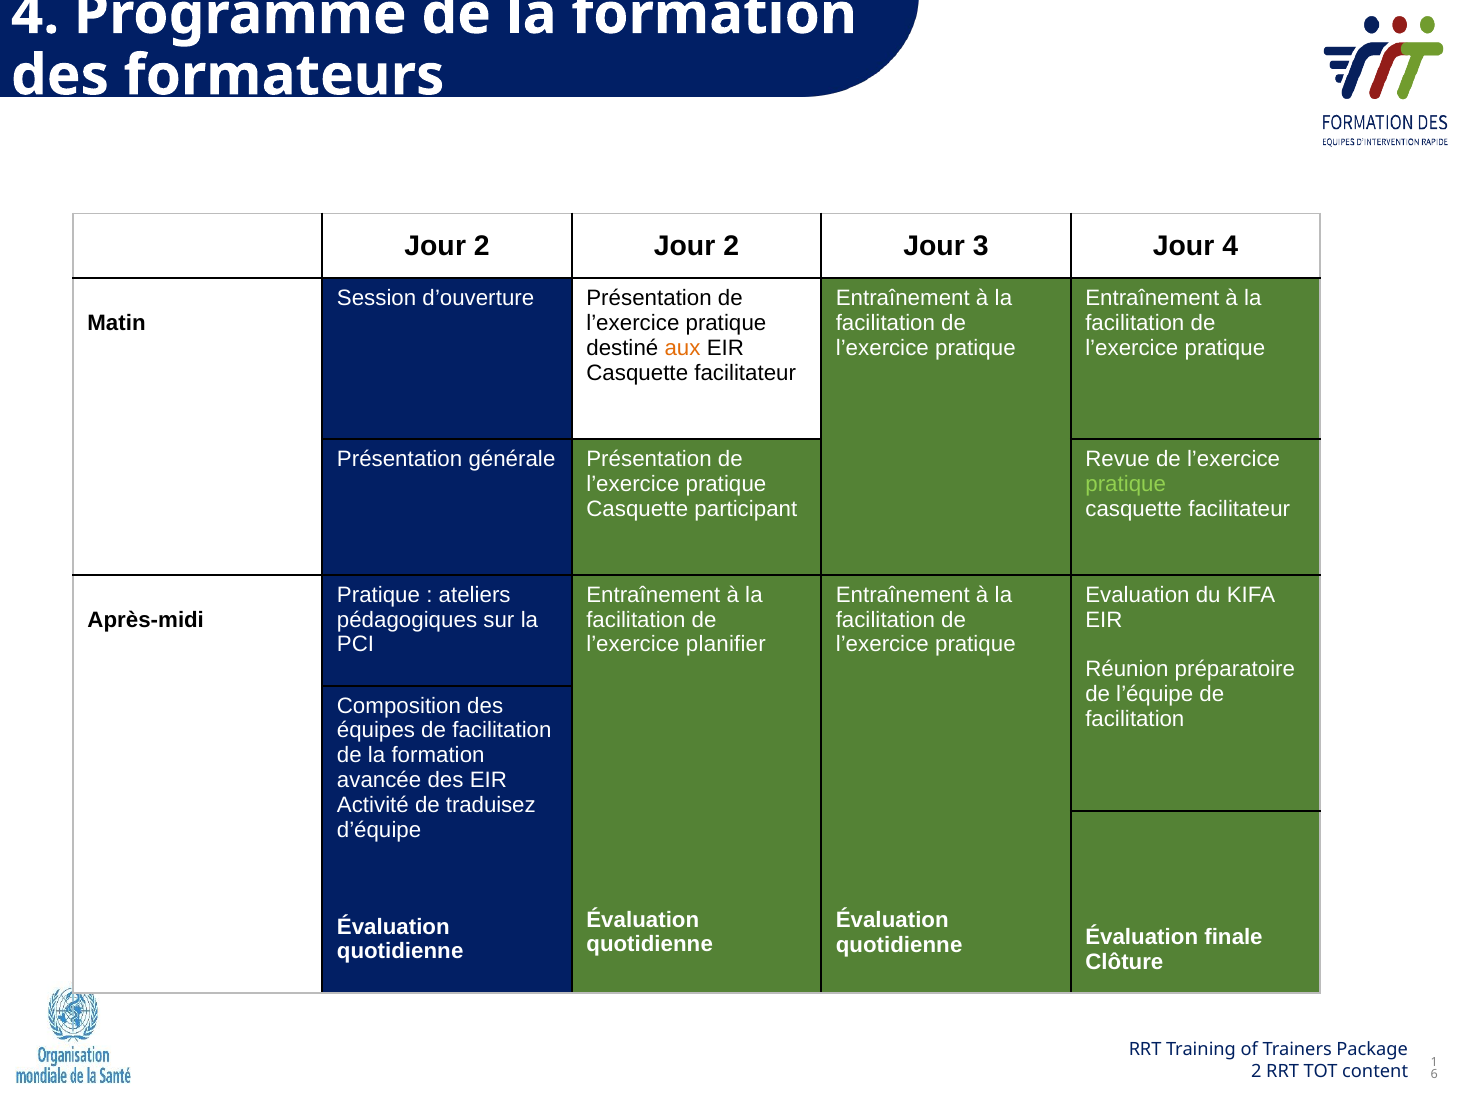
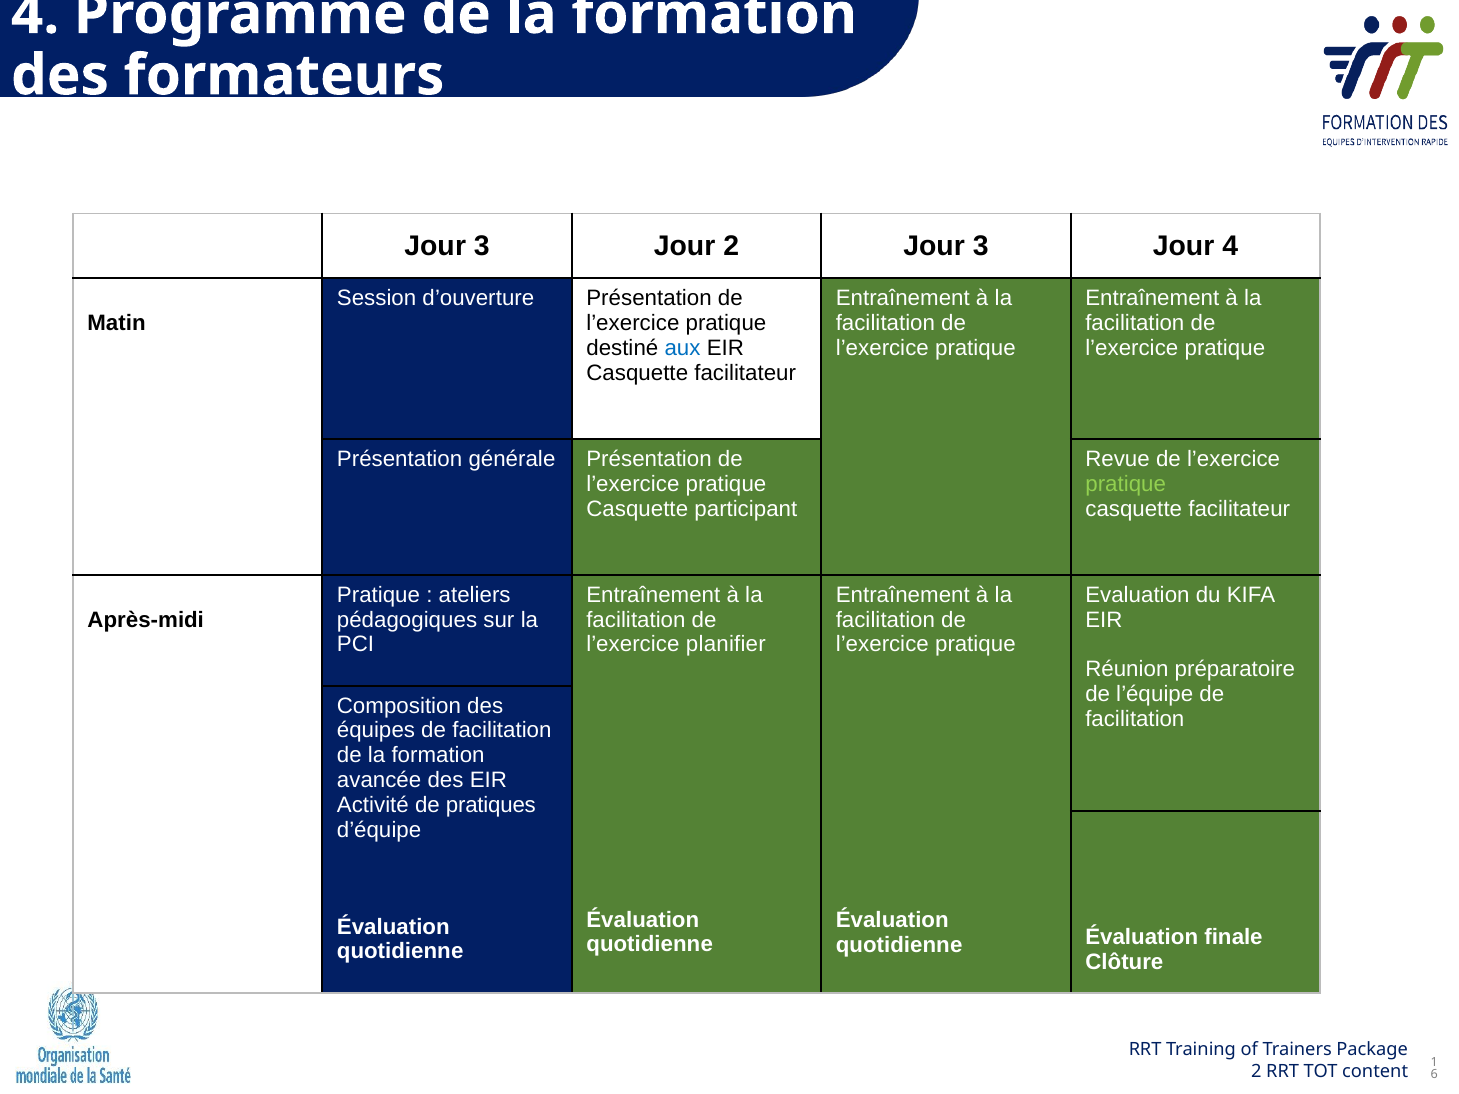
2: 2 -> 3 (482, 246)
aux colour: orange -> blue (683, 348)
traduisez: traduisez -> pratiques (491, 805)
